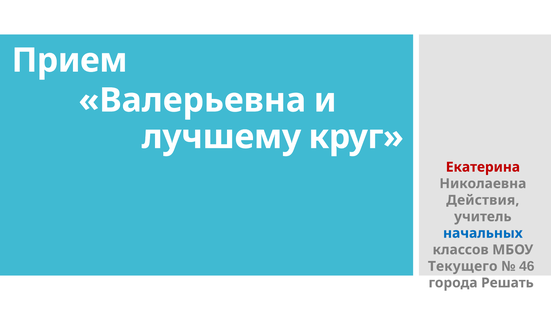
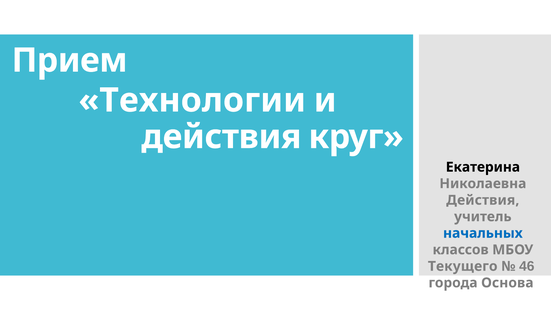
Валерьевна: Валерьевна -> Технологии (192, 100)
лучшему: лучшему -> действия (221, 137)
Екатерина colour: red -> black (483, 167)
Решать: Решать -> Основа (507, 283)
